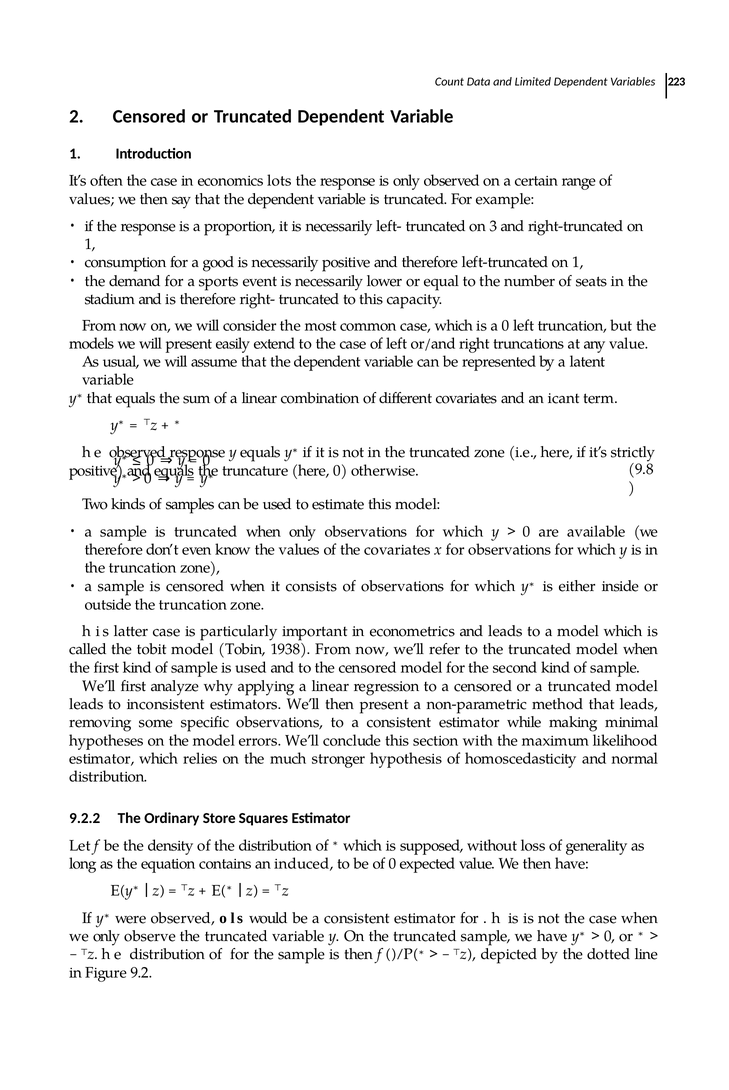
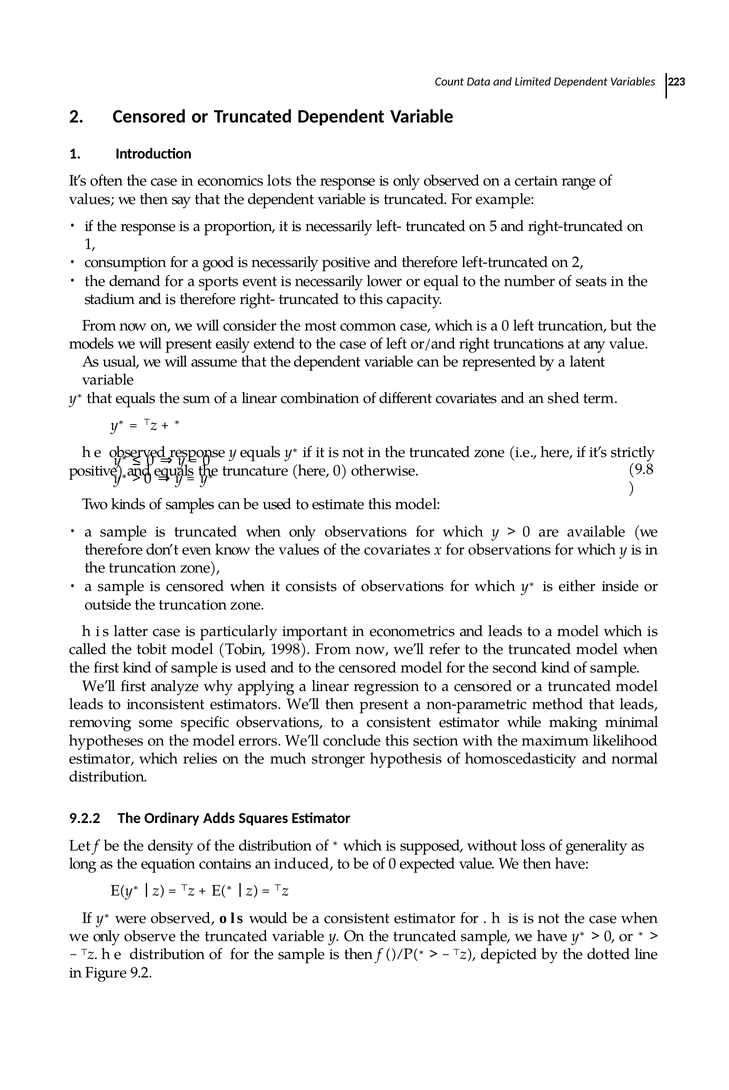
3: 3 -> 5 (493, 226)
left-truncated on 1: 1 -> 2 (578, 262)
icant: icant -> shed (564, 398)
1938: 1938 -> 1998 (291, 649)
Store: Store -> Adds (219, 818)
